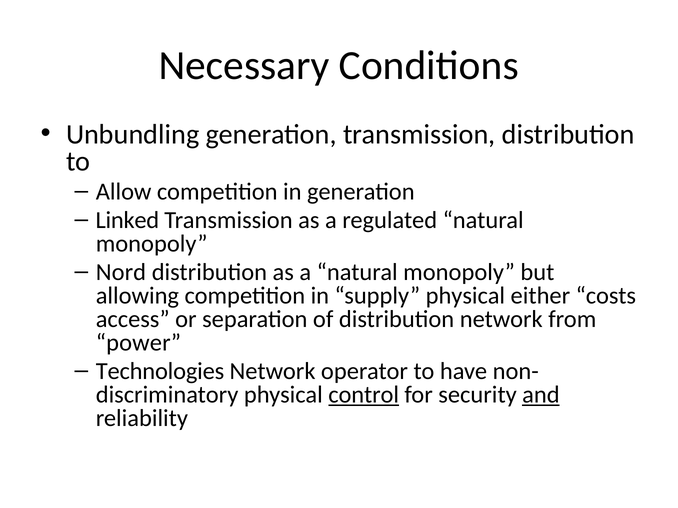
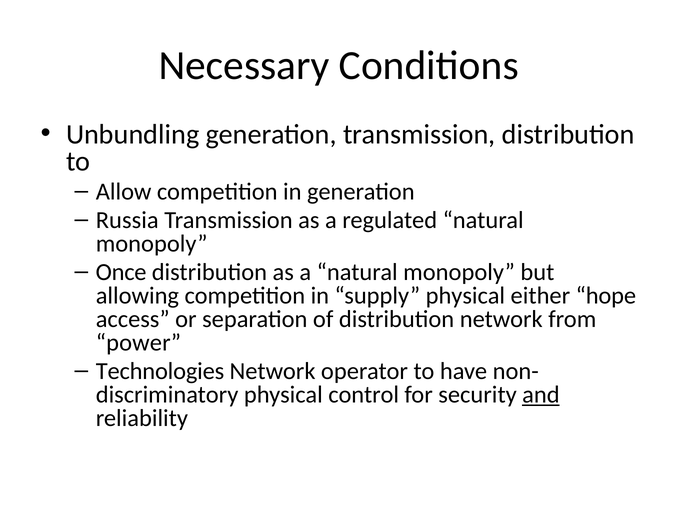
Linked: Linked -> Russia (127, 220)
Nord: Nord -> Once (121, 272)
costs: costs -> hope (606, 296)
control underline: present -> none (364, 395)
